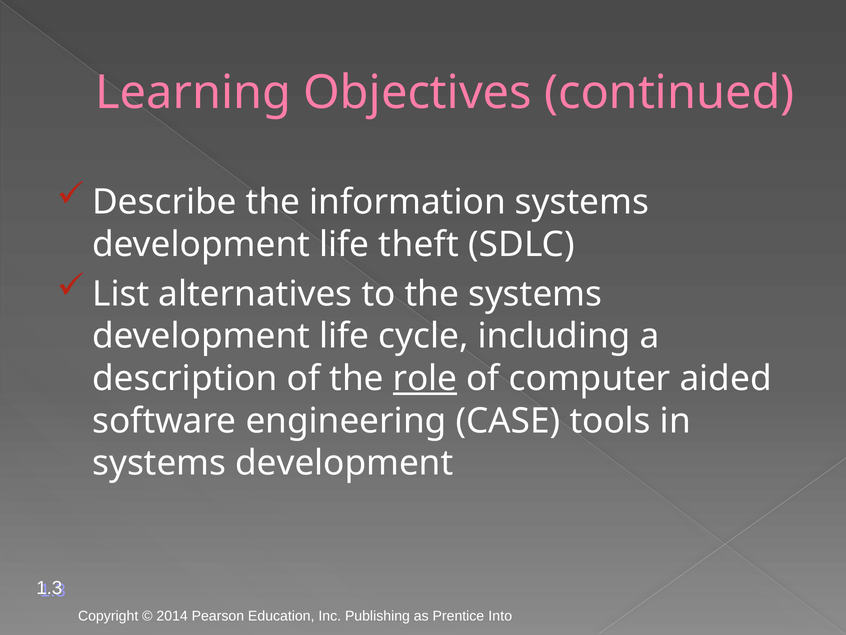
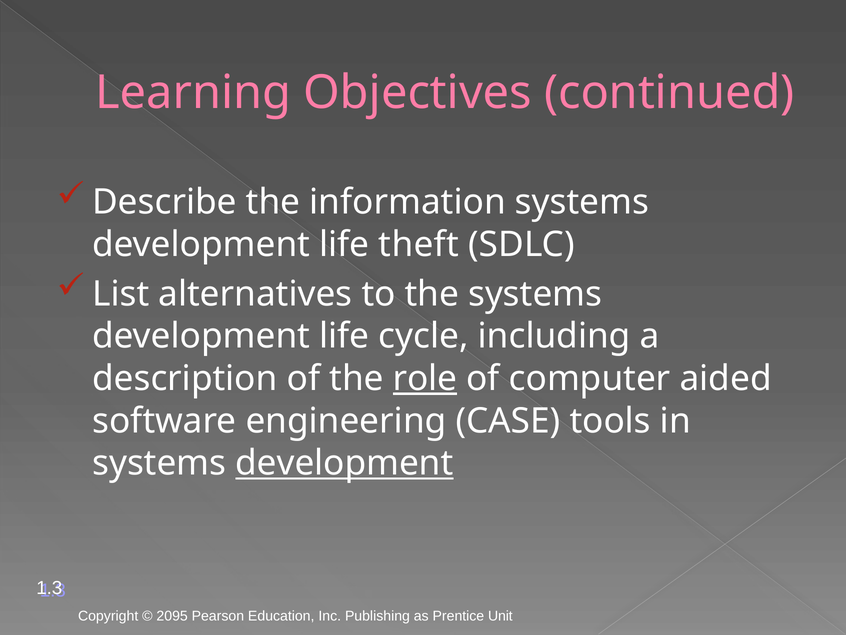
development underline: none -> present (344, 463)
2014: 2014 -> 2095 (172, 616)
Into: Into -> Unit (500, 616)
